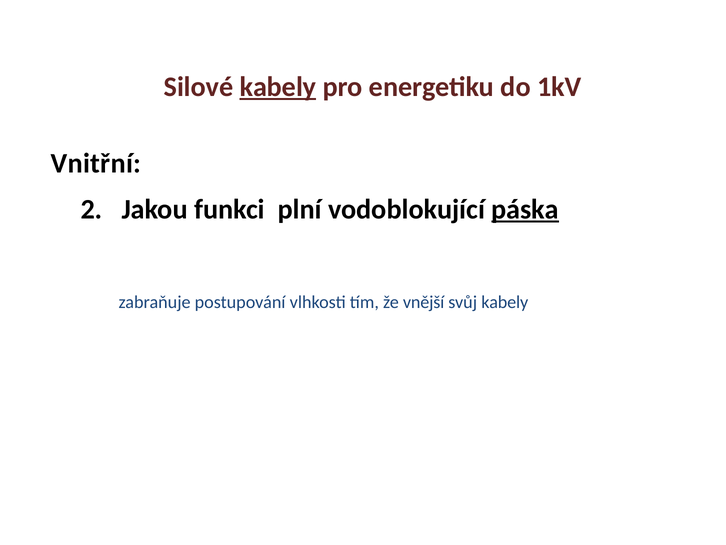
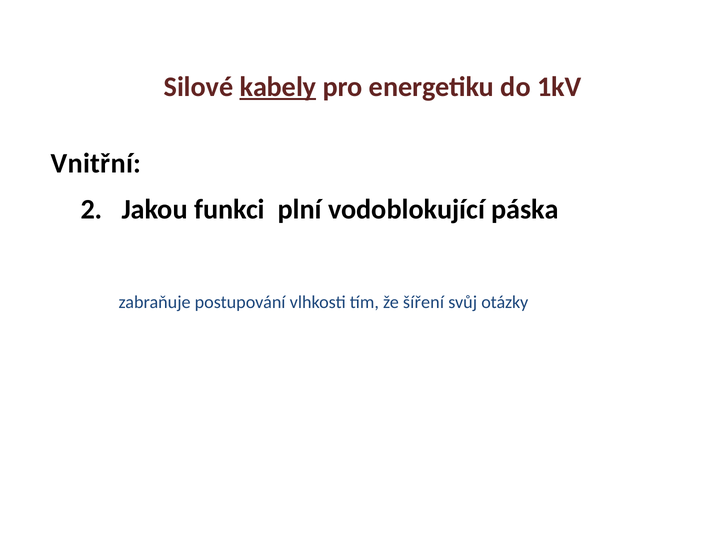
páska underline: present -> none (525, 209)
vnější: vnější -> šíření (423, 302)
svůj kabely: kabely -> otázky (505, 302)
